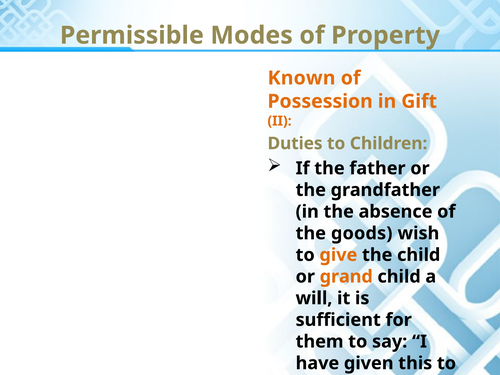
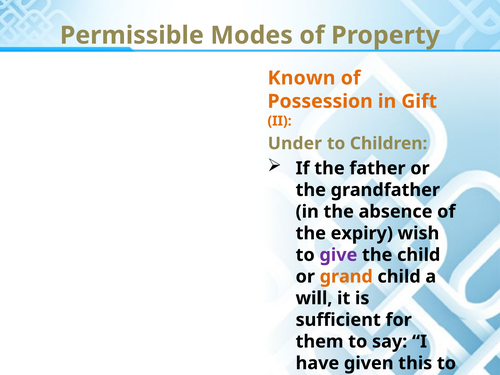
Duties: Duties -> Under (295, 143)
goods: goods -> expiry (362, 233)
give colour: orange -> purple (338, 255)
